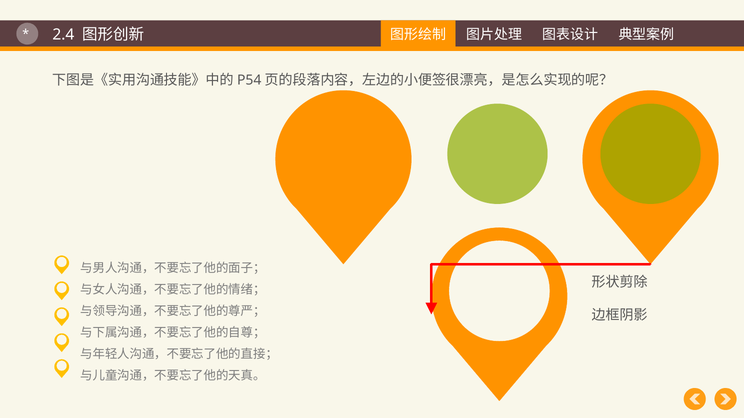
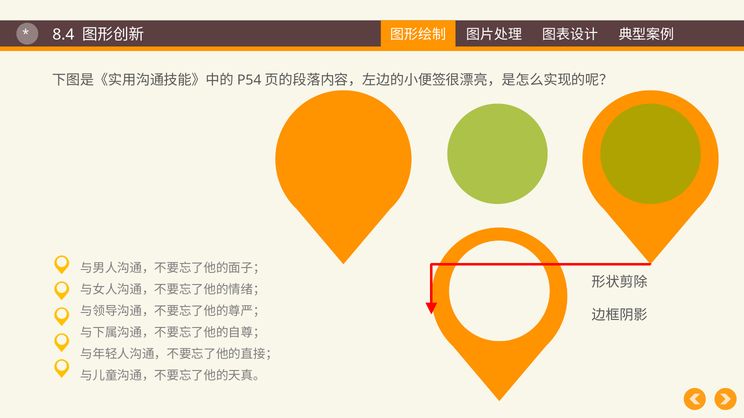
2.4: 2.4 -> 8.4 (63, 35)
